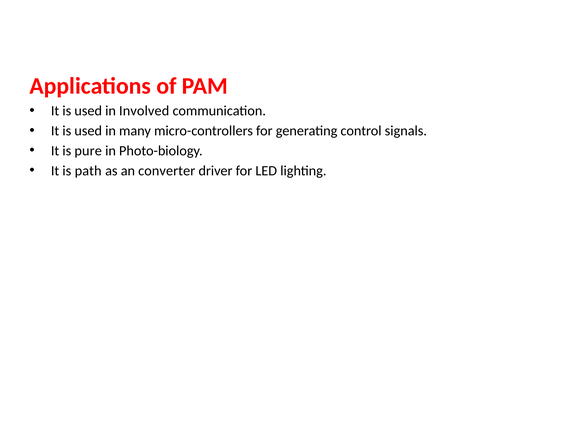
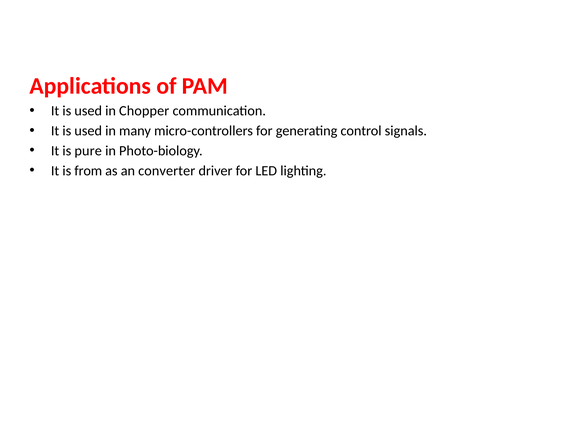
Involved: Involved -> Chopper (144, 111)
path: path -> from (88, 171)
